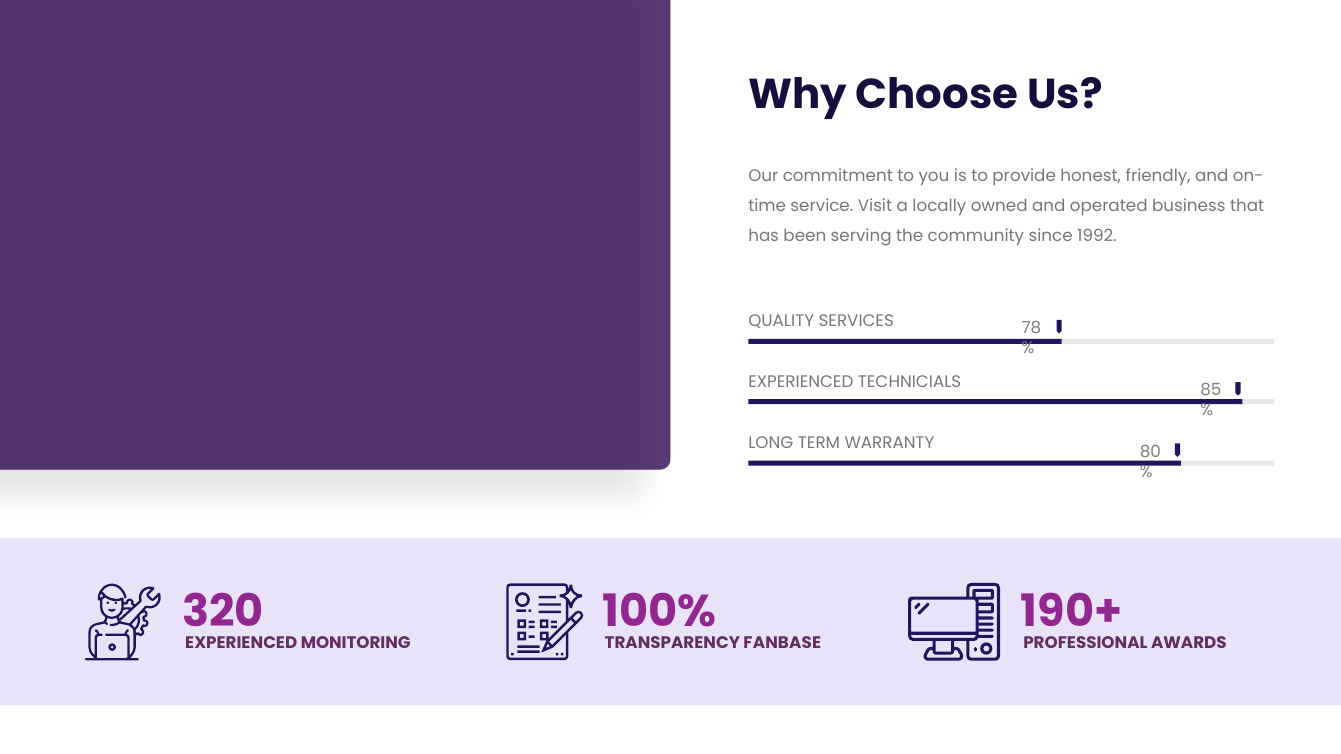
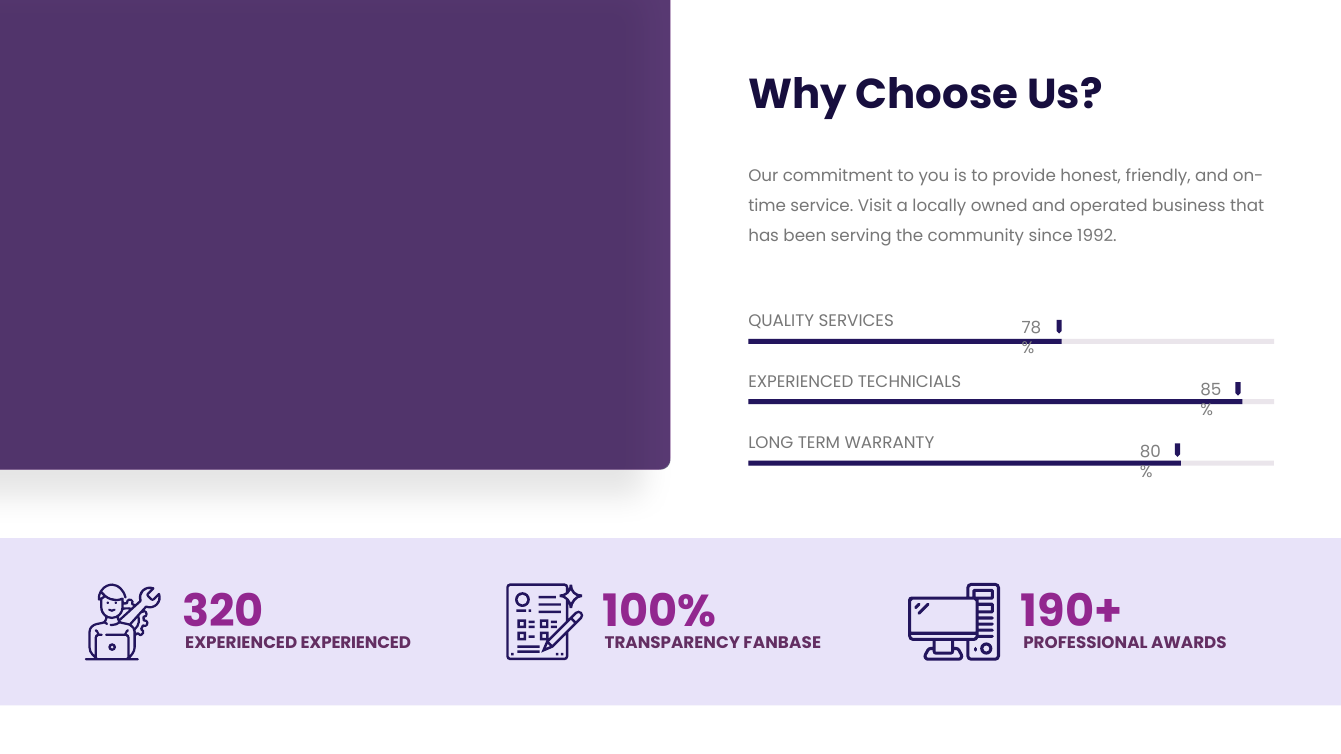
MONITORING: MONITORING -> EXPERIENCED (356, 643)
